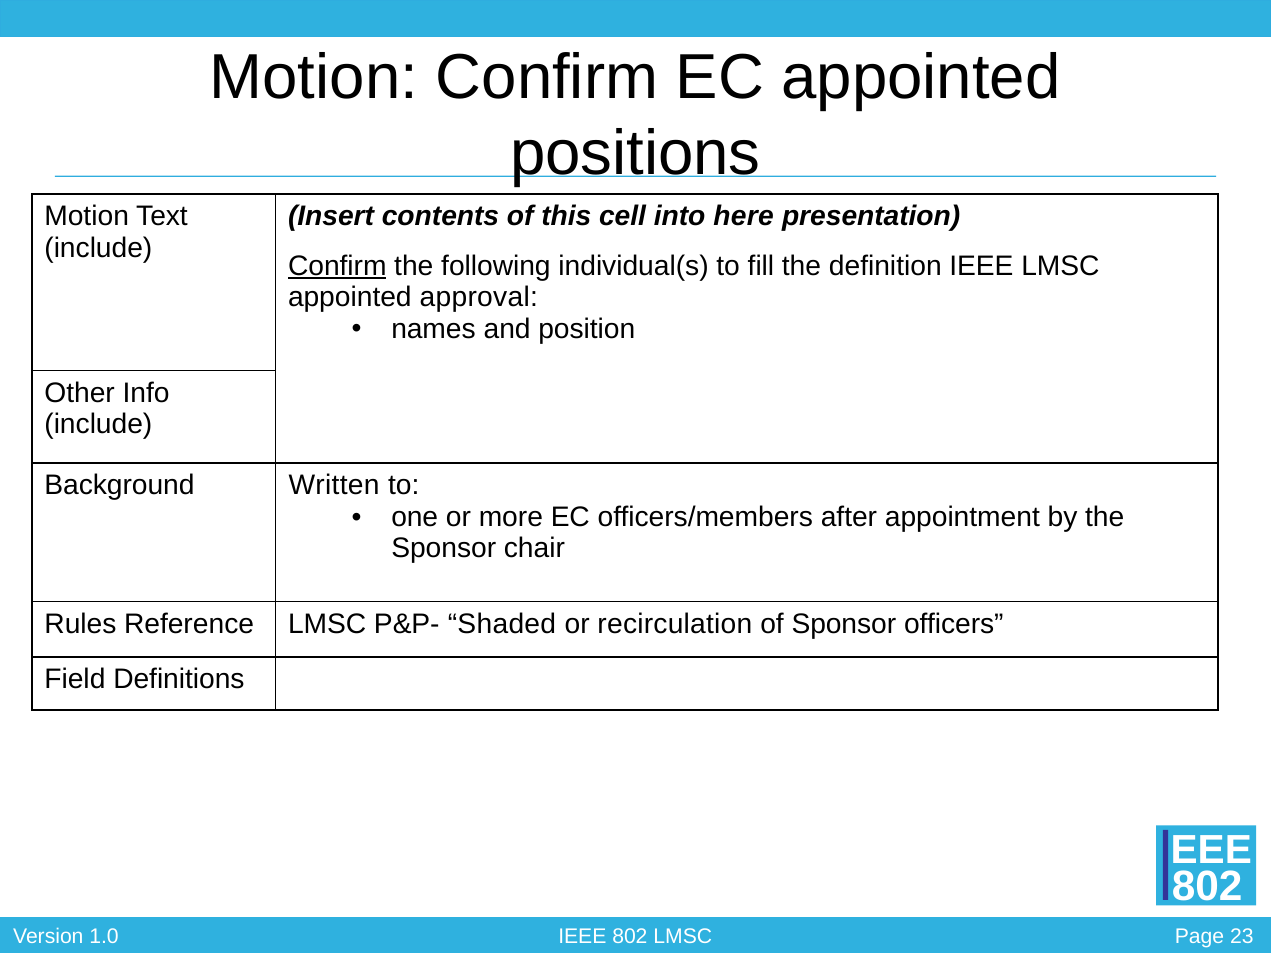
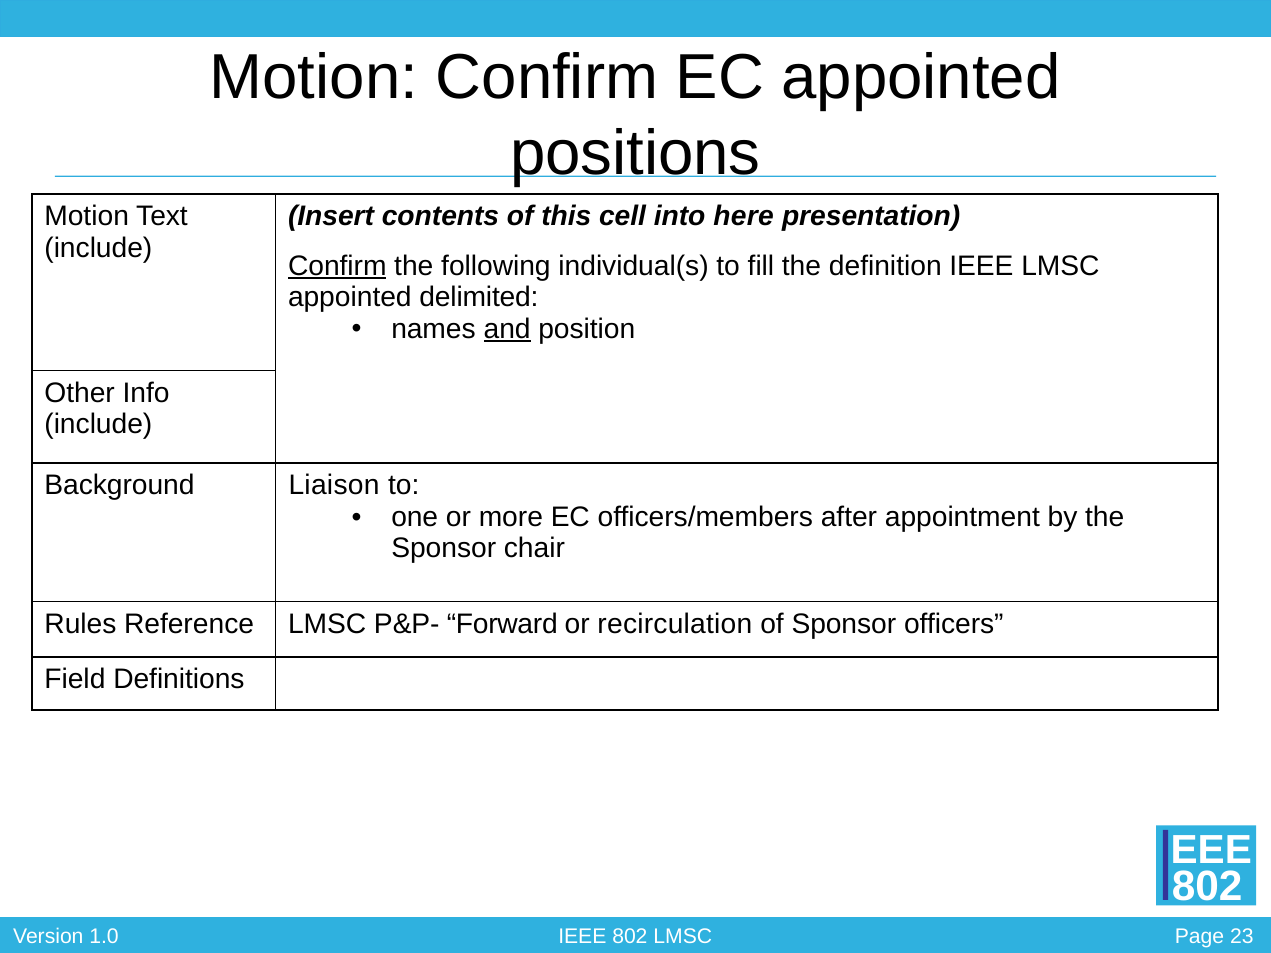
approval: approval -> delimited (479, 297)
and underline: none -> present (507, 329)
Written: Written -> Liaison (334, 486)
Shaded: Shaded -> Forward (502, 624)
